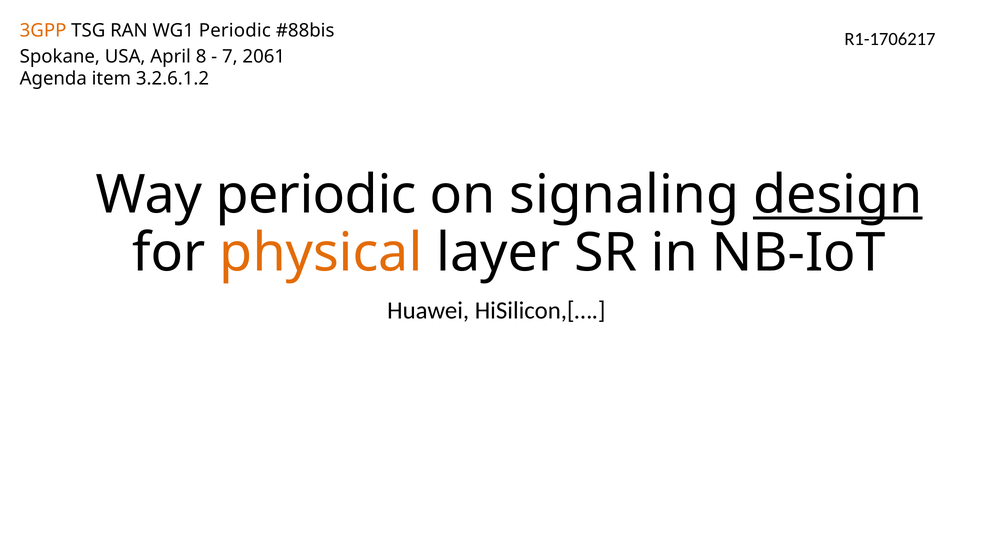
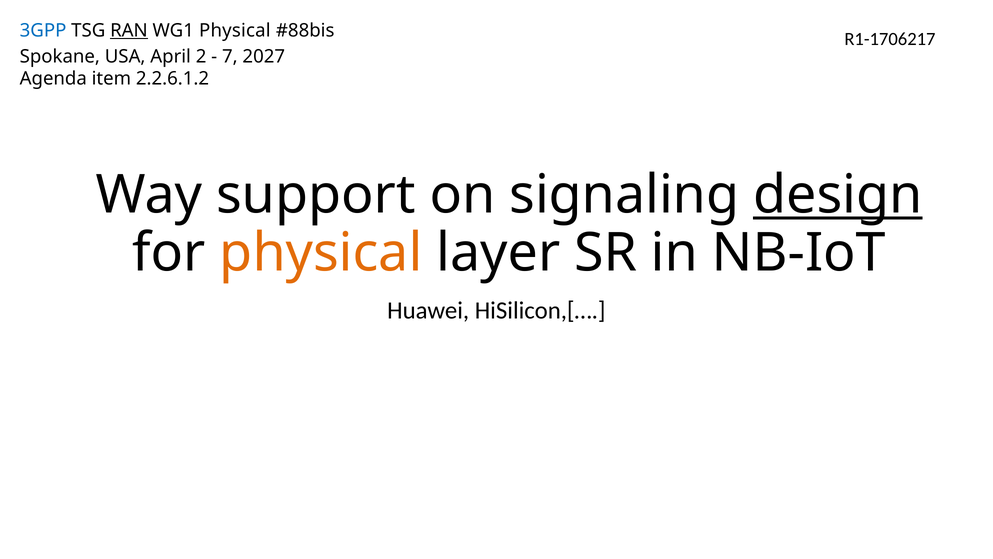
3GPP colour: orange -> blue (43, 30)
RAN underline: none -> present (129, 30)
WG1 Periodic: Periodic -> Physical (235, 30)
8: 8 -> 2 (201, 56)
2061: 2061 -> 2027 (264, 56)
3.2.6.1.2: 3.2.6.1.2 -> 2.2.6.1.2 (173, 79)
Way periodic: periodic -> support (316, 195)
